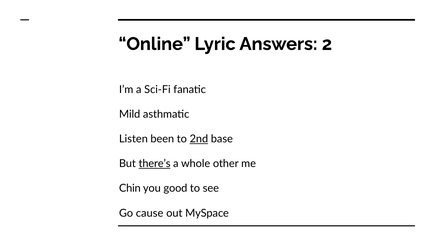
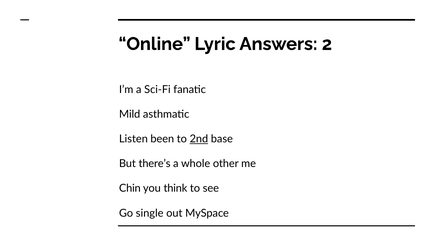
there’s underline: present -> none (155, 163)
good: good -> think (175, 188)
cause: cause -> single (150, 213)
